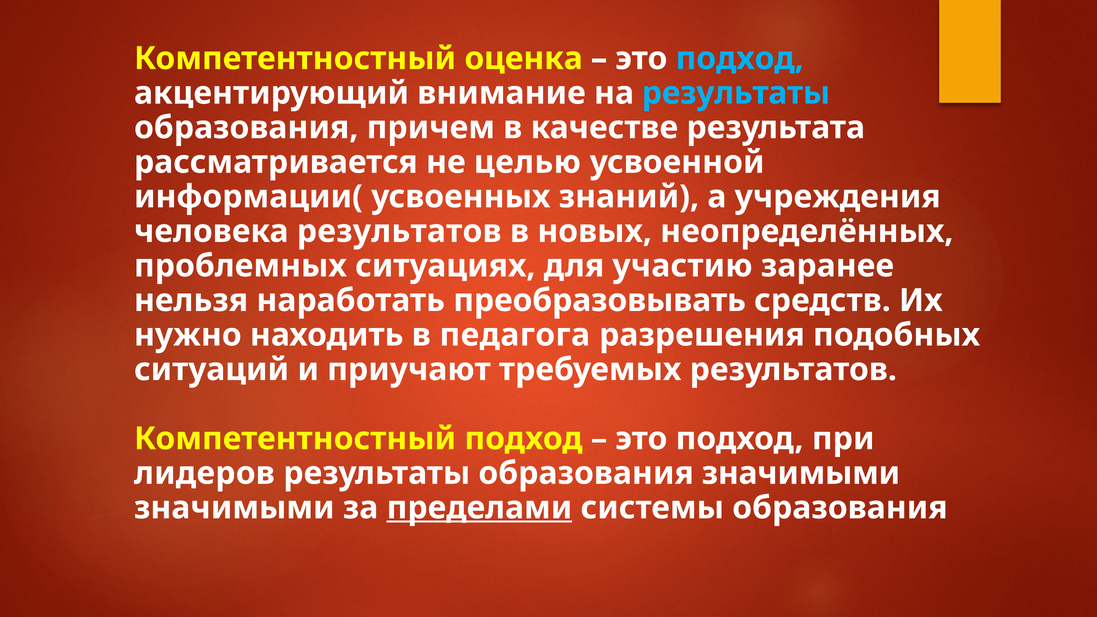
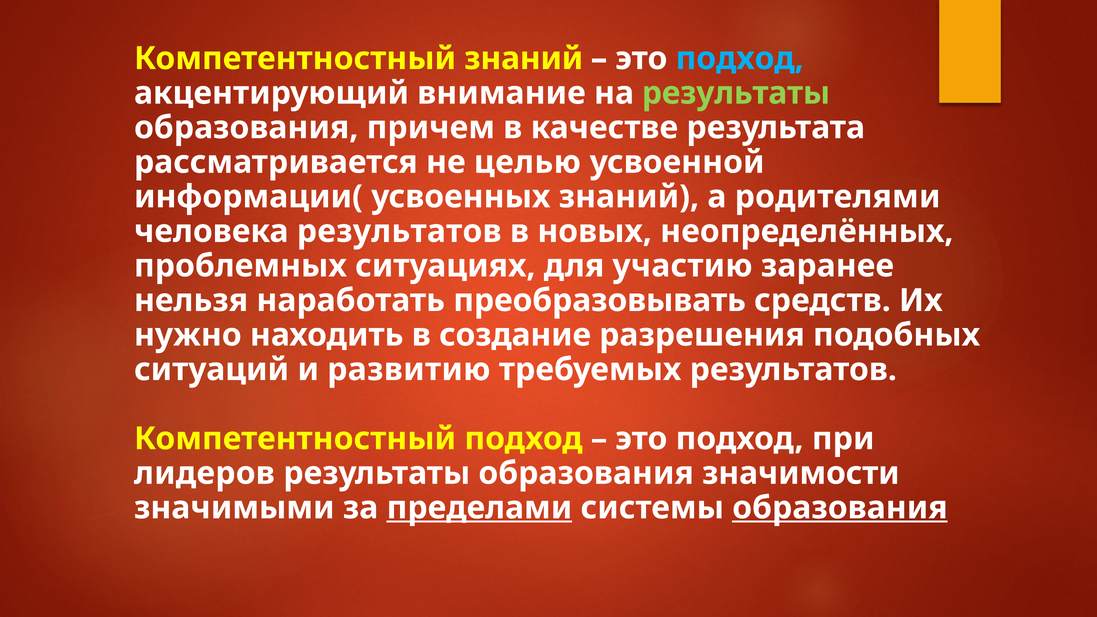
Компетентностный оценка: оценка -> знаний (524, 59)
результаты colour: light blue -> light green (736, 93)
учреждения: учреждения -> родителями (838, 197)
педагога: педагога -> создание (515, 335)
приучают: приучают -> развитию (409, 370)
образования значимыми: значимыми -> значимости (801, 473)
образования underline: none -> present (840, 508)
